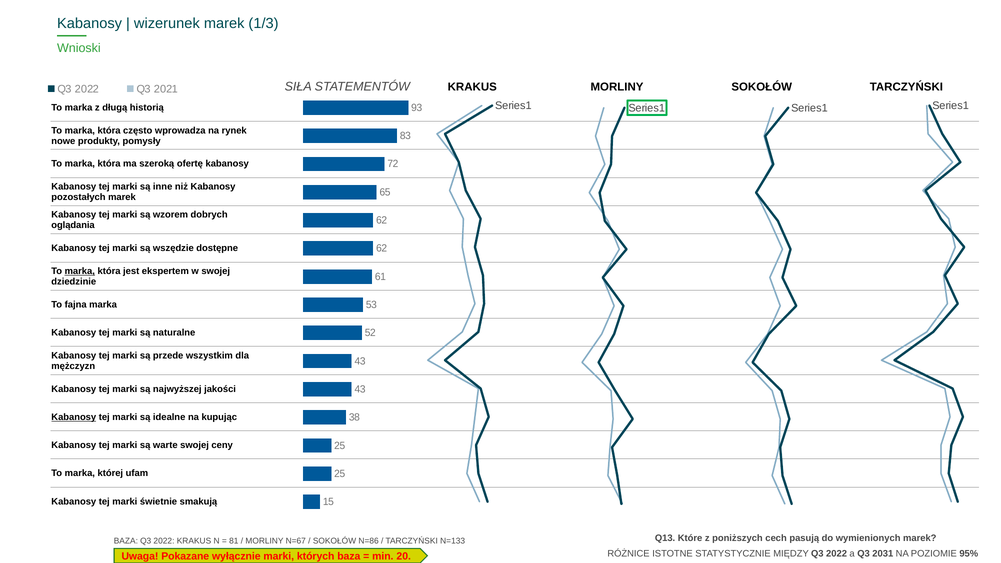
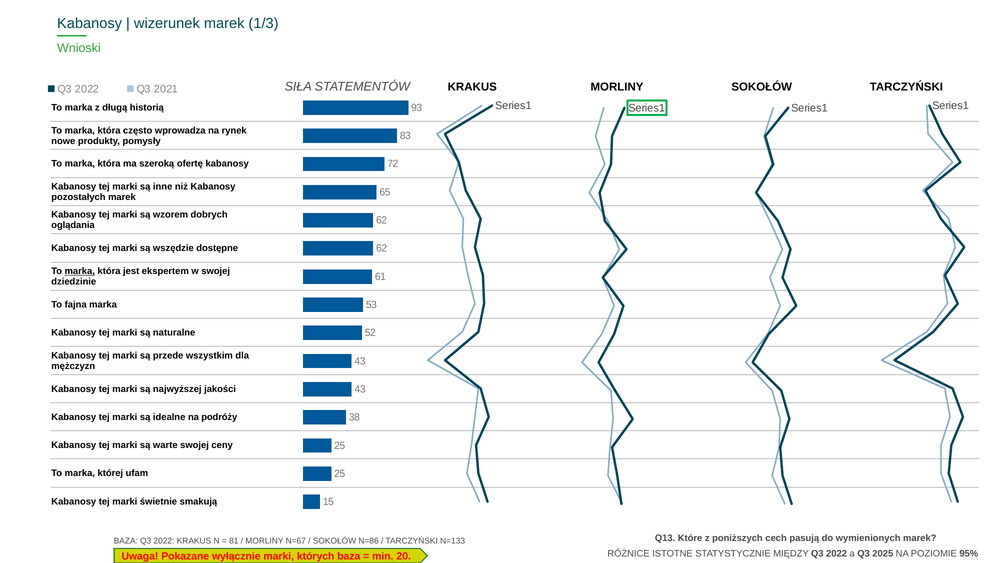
Kabanosy underline: present -> none (74, 417)
kupując: kupując -> podróży (219, 417)
2031: 2031 -> 2025 (883, 554)
